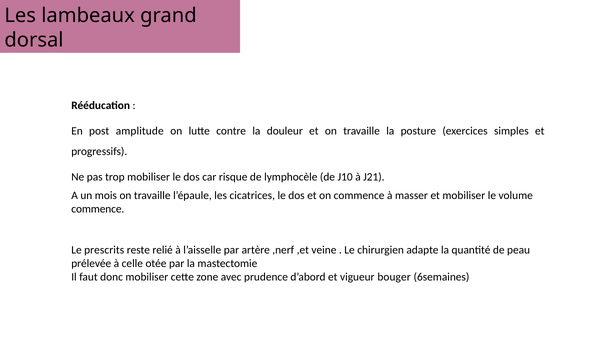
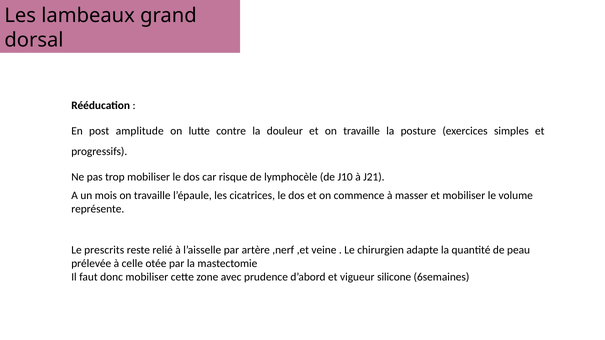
commence: commence -> représente (98, 209)
bouger: bouger -> silicone (394, 277)
